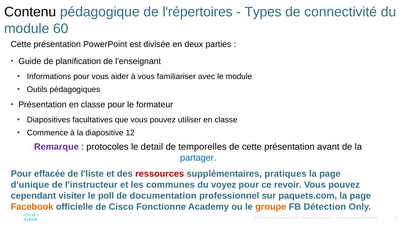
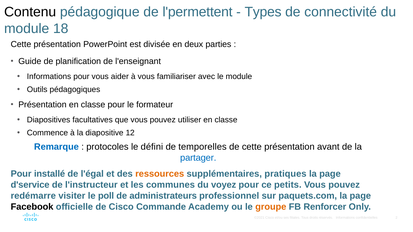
l'répertoires: l'répertoires -> l'permettent (198, 12)
60: 60 -> 18 (61, 29)
Remarque colour: purple -> blue (56, 147)
detail: detail -> défini (152, 147)
effacée: effacée -> installé (50, 174)
l'liste: l'liste -> l'égal (92, 174)
ressources colour: red -> orange (160, 174)
d'unique: d'unique -> d'service (30, 185)
revoir: revoir -> petits (288, 185)
cependant: cependant -> redémarre (33, 196)
documentation: documentation -> administrateurs (163, 196)
Facebook colour: orange -> black (32, 207)
Fonctionne: Fonctionne -> Commande (161, 207)
Détection: Détection -> Renforcer (325, 207)
